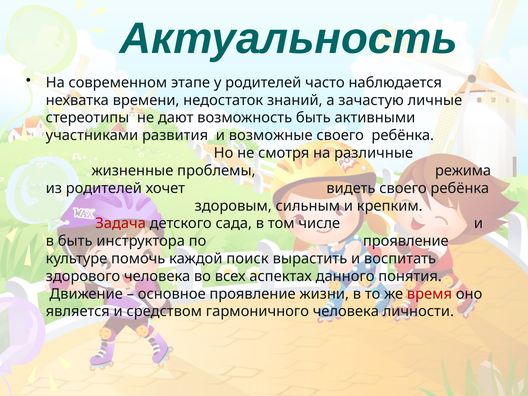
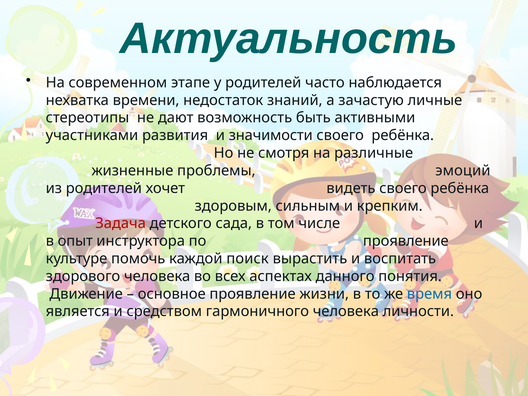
возможные: возможные -> значимости (271, 135)
режима: режима -> эмоций (463, 171)
в быть: быть -> опыт (75, 241)
время colour: red -> blue (429, 294)
